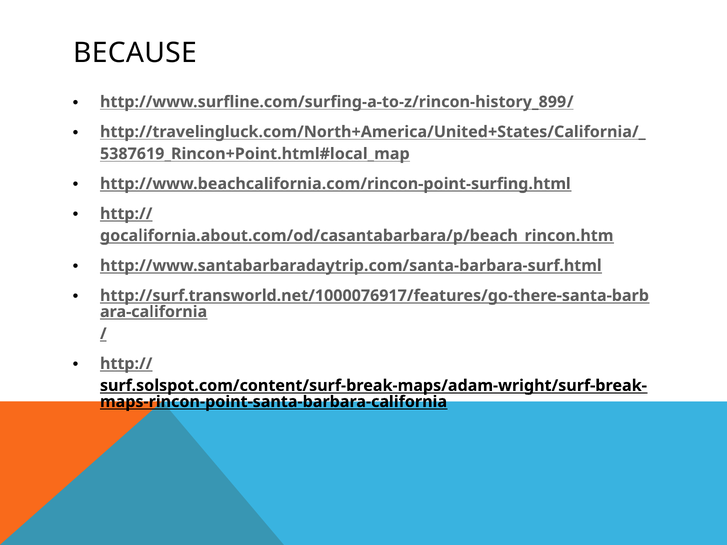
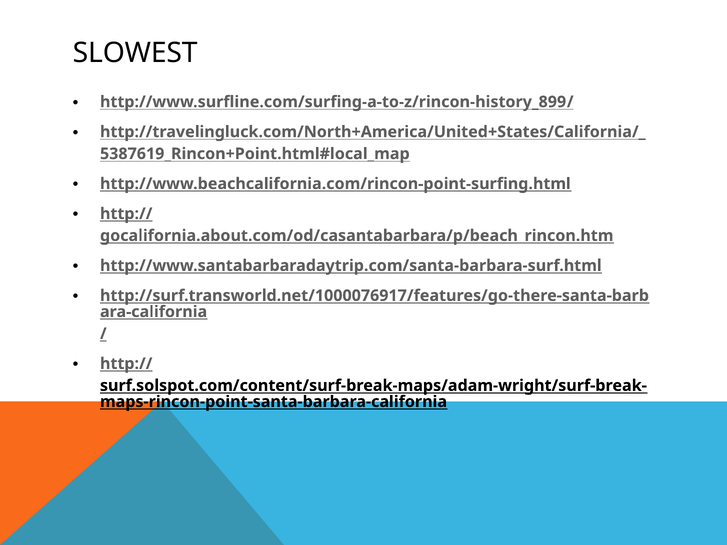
BECAUSE: BECAUSE -> SLOWEST (135, 53)
